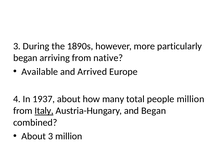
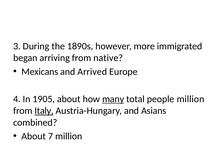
particularly: particularly -> immigrated (180, 46)
Available: Available -> Mexicans (40, 72)
1937: 1937 -> 1905 (44, 99)
many underline: none -> present (113, 99)
and Began: Began -> Asians (154, 111)
About 3: 3 -> 7 (50, 136)
